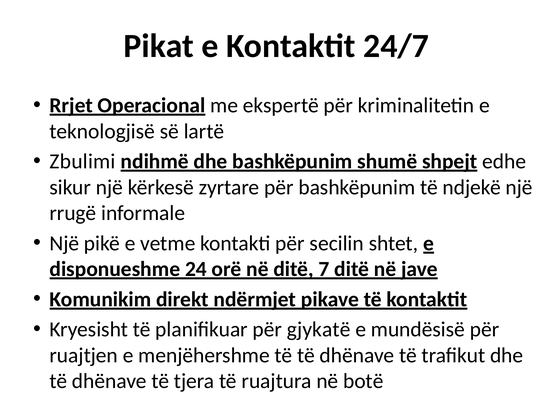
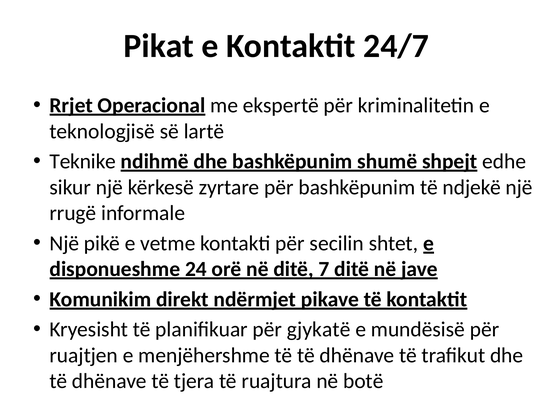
Zbulimi: Zbulimi -> Teknike (83, 161)
